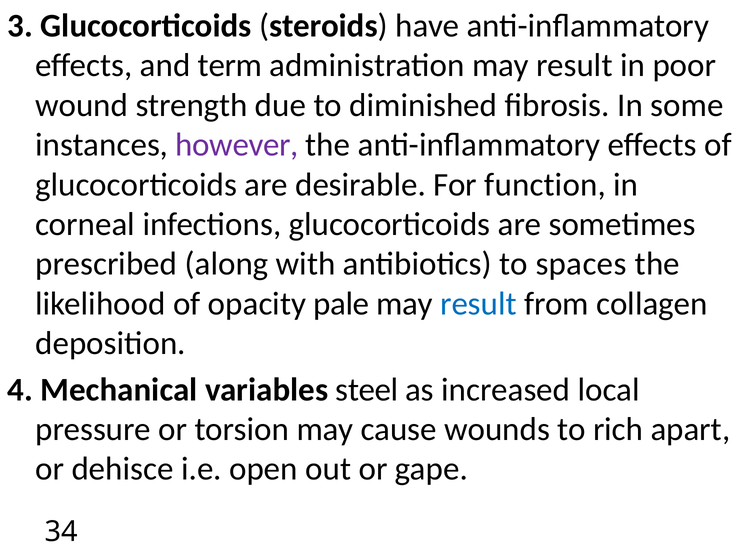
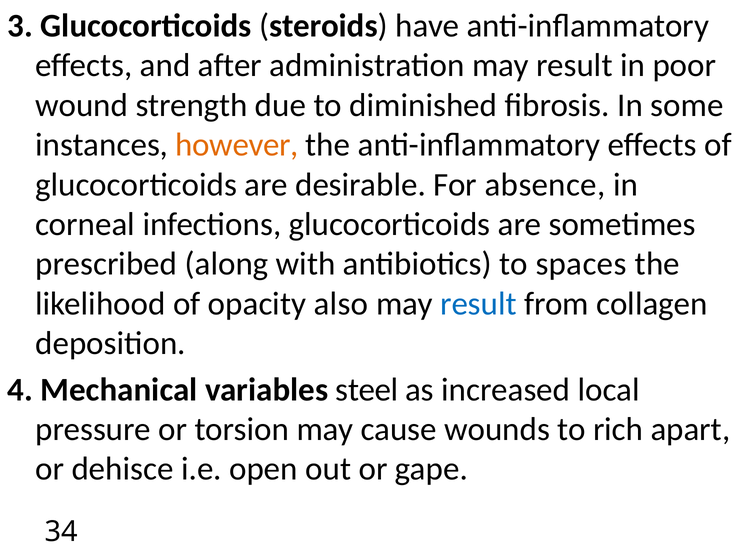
term: term -> after (230, 65)
however colour: purple -> orange (237, 145)
function: function -> absence (545, 184)
pale: pale -> also (341, 303)
